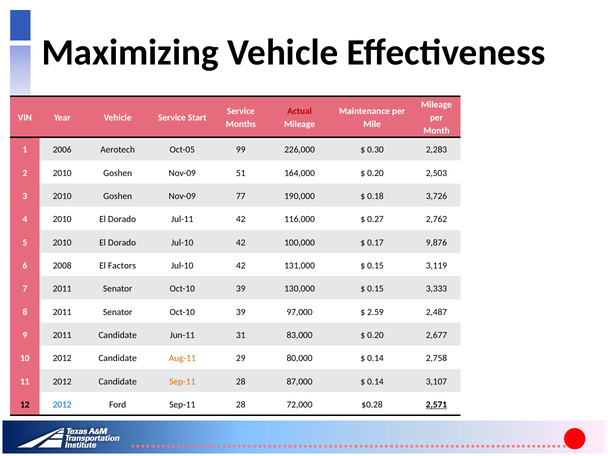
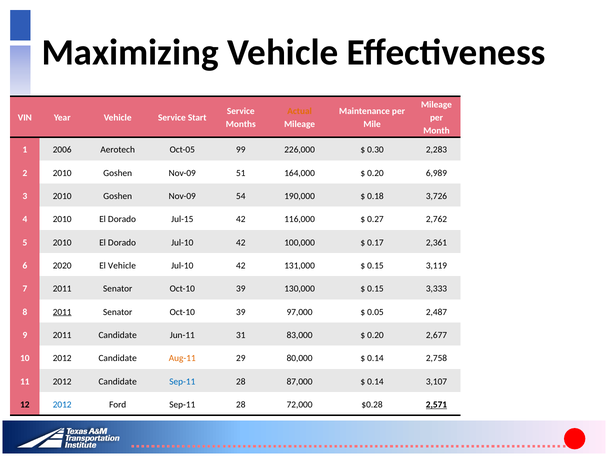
Actual colour: red -> orange (300, 111)
2,503: 2,503 -> 6,989 (436, 173)
77: 77 -> 54 (241, 196)
Jul-11: Jul-11 -> Jul-15 (182, 219)
9,876: 9,876 -> 2,361 (436, 242)
2008: 2008 -> 2020 (62, 266)
El Factors: Factors -> Vehicle (122, 266)
2011 underline: none -> present (62, 312)
2.59: 2.59 -> 0.05 (375, 312)
Sep-11 colour: orange -> blue (182, 381)
